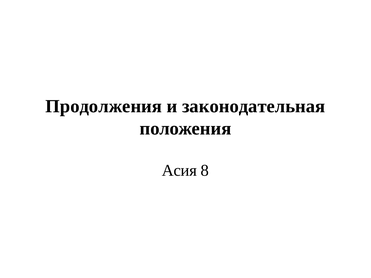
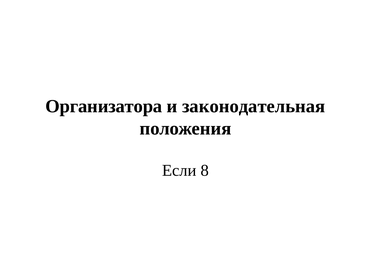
Продолжения: Продолжения -> Организатора (104, 106)
Асия: Асия -> Если (179, 171)
